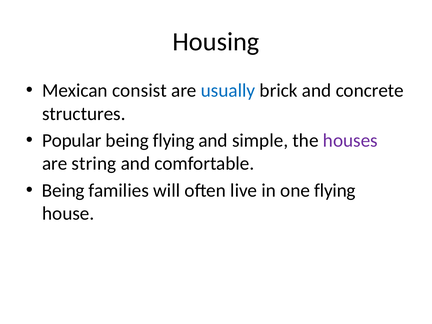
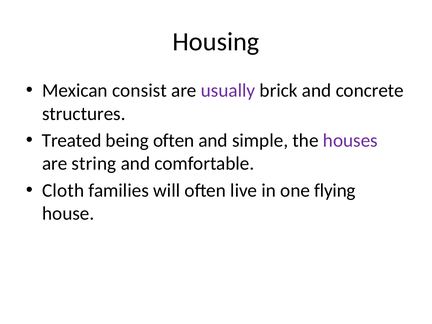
usually colour: blue -> purple (228, 91)
Popular: Popular -> Treated (72, 141)
being flying: flying -> often (174, 141)
Being: Being -> Cloth (63, 190)
